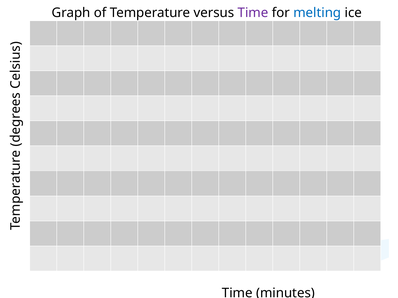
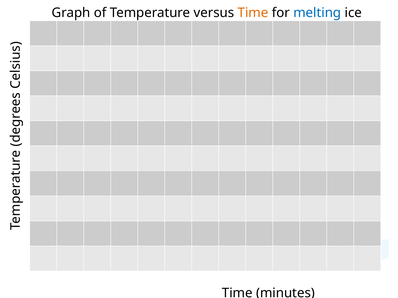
Time colour: purple -> orange (253, 13)
